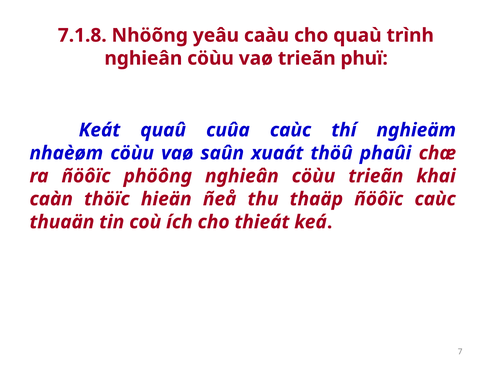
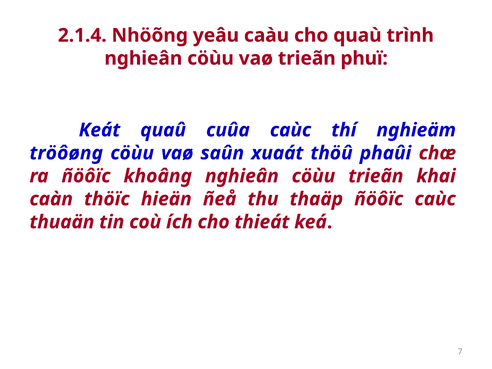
7.1.8: 7.1.8 -> 2.1.4 (82, 35)
nhaèøm: nhaèøm -> tröôøng (66, 153)
phöông: phöông -> khoâng (158, 176)
